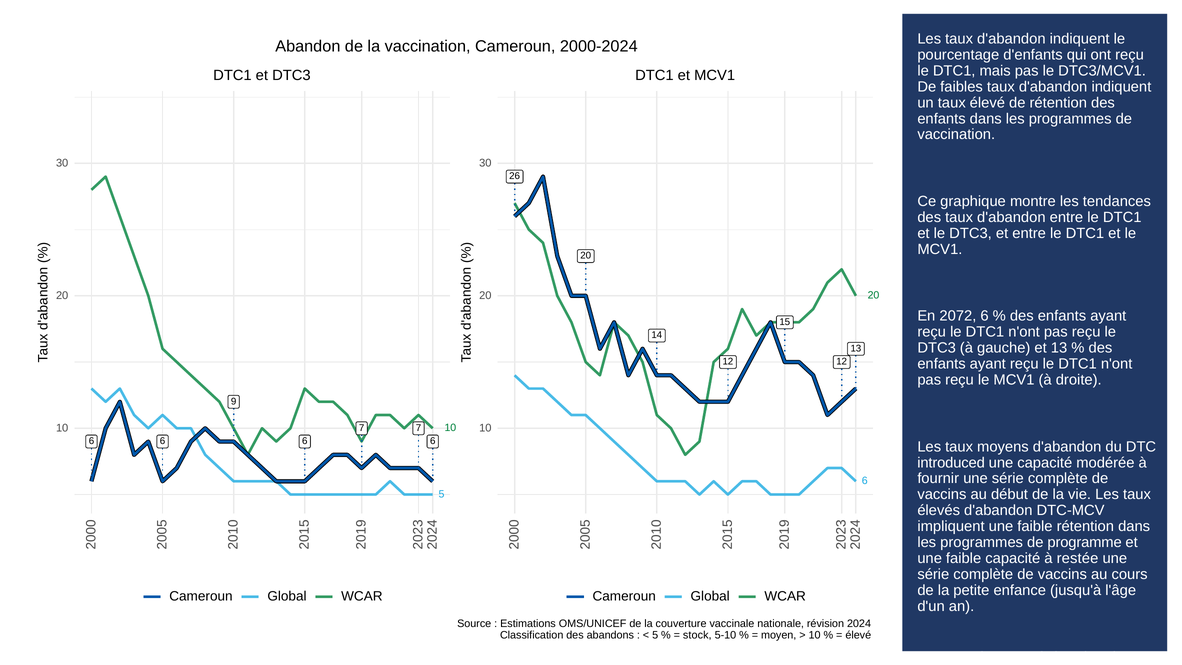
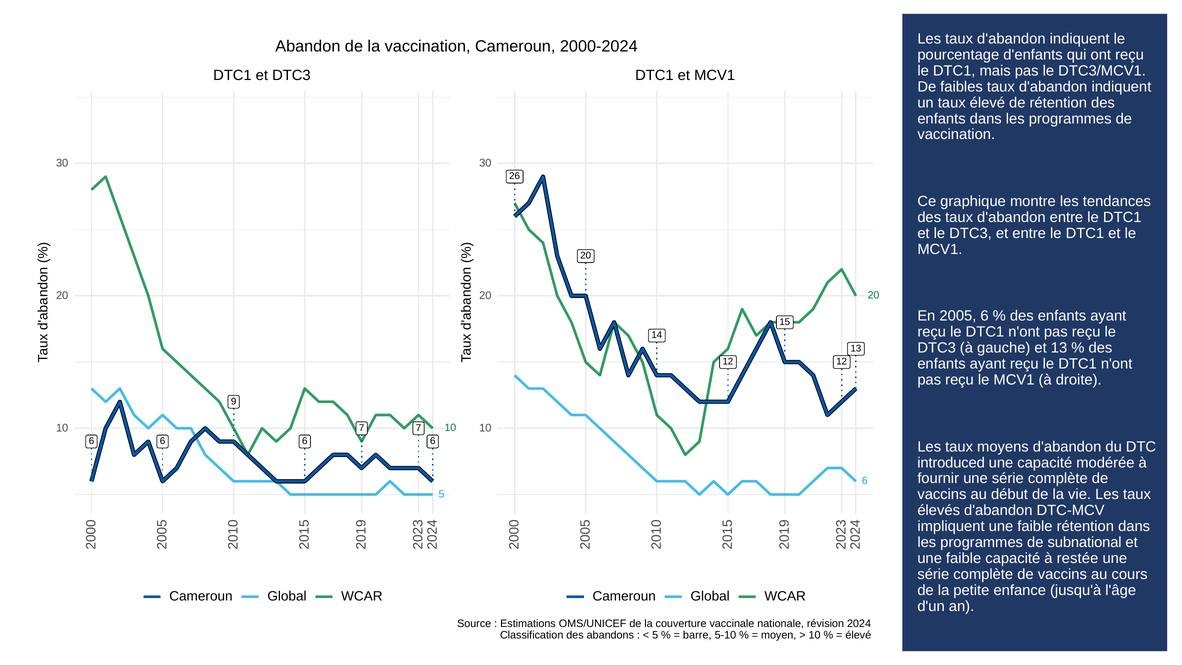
2072: 2072 -> 2005 (958, 316)
programme: programme -> subnational (1085, 542)
stock: stock -> barre (697, 635)
